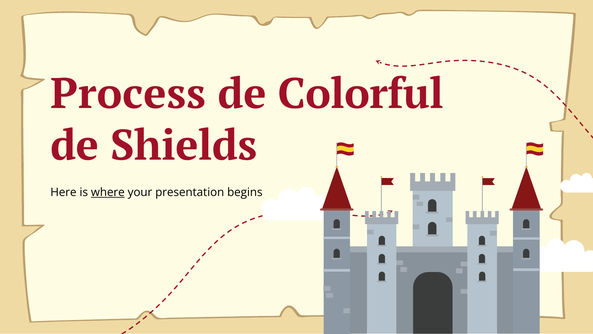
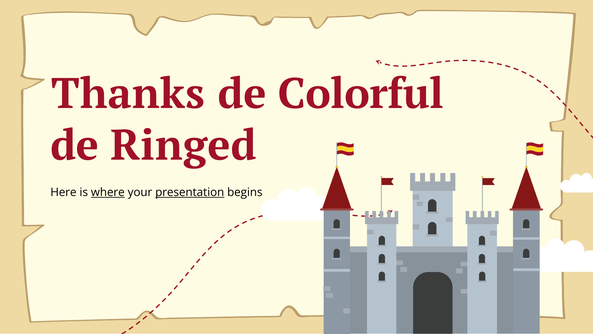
Process: Process -> Thanks (128, 94)
Shields: Shields -> Ringed (184, 145)
presentation underline: none -> present (190, 192)
